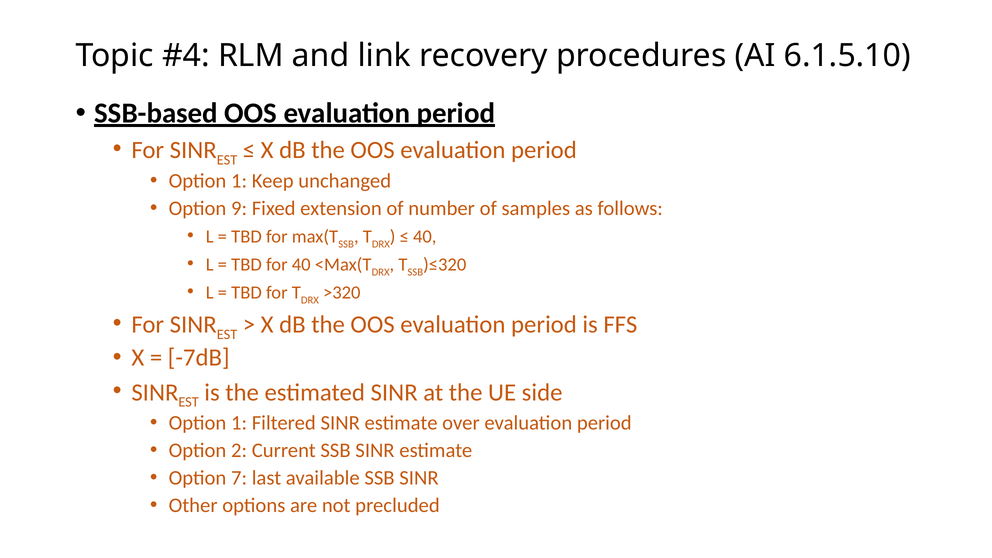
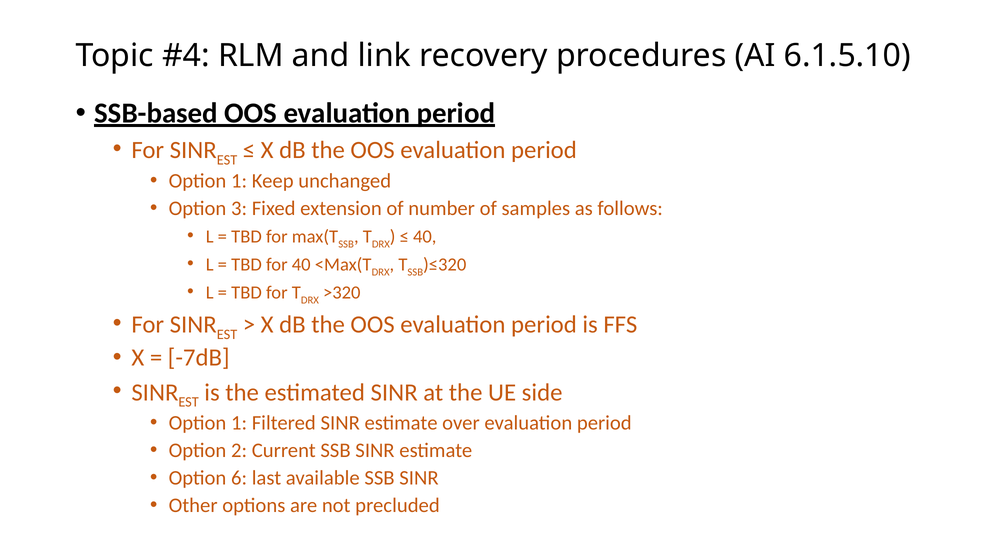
9: 9 -> 3 (239, 208)
7: 7 -> 6 (239, 478)
